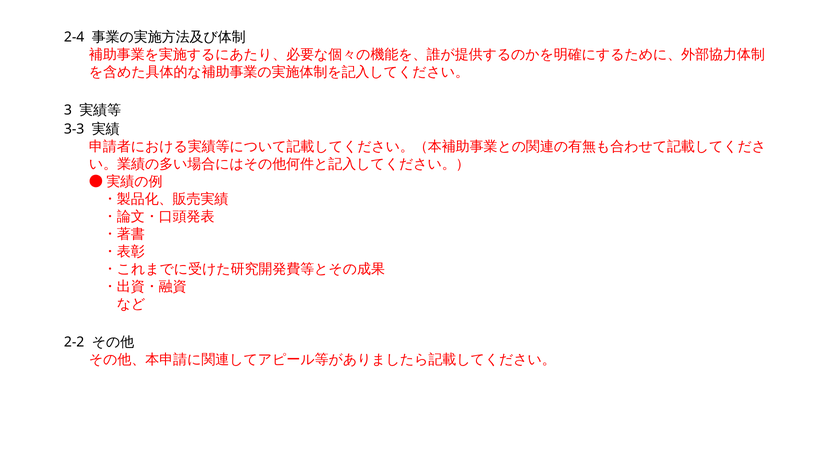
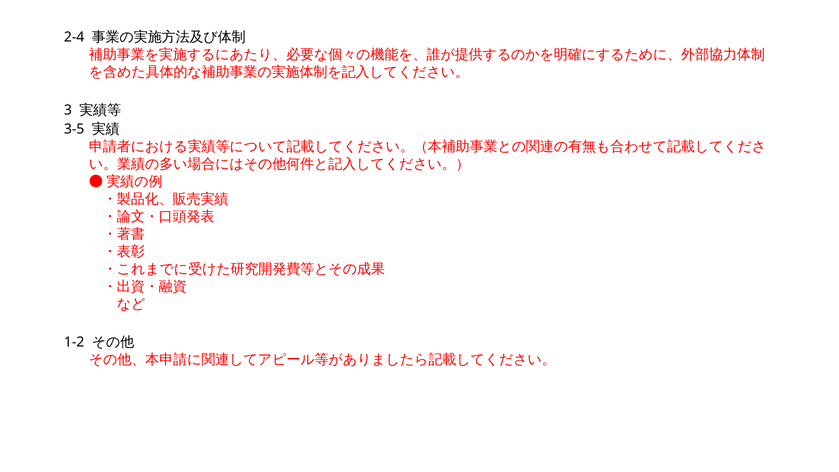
3-3: 3-3 -> 3-5 (74, 129)
2-2: 2-2 -> 1-2 (74, 342)
